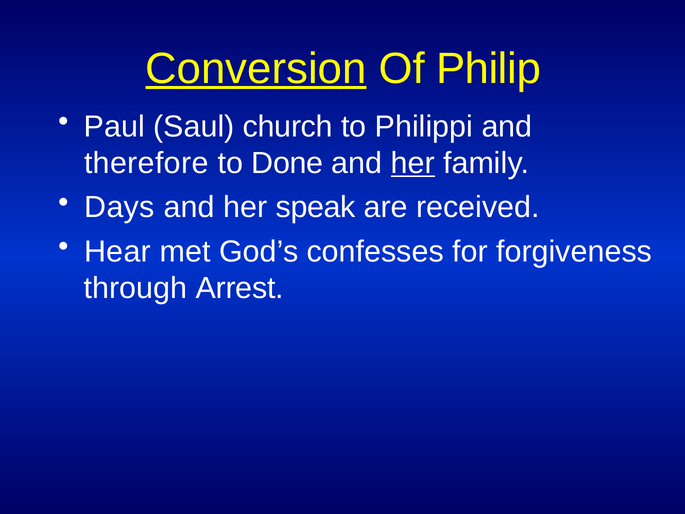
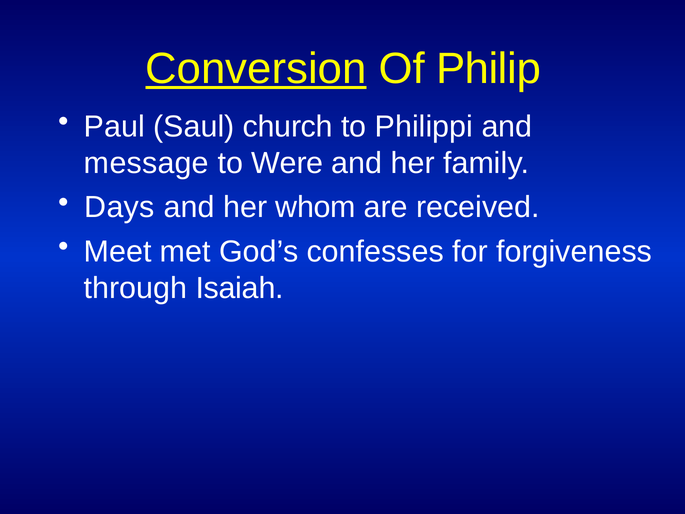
therefore: therefore -> message (146, 163)
Done: Done -> Were (287, 163)
her underline: present -> none (413, 163)
speak: speak -> whom (316, 207)
Hear: Hear -> Meet (118, 251)
Arrest: Arrest -> Isaiah (240, 288)
